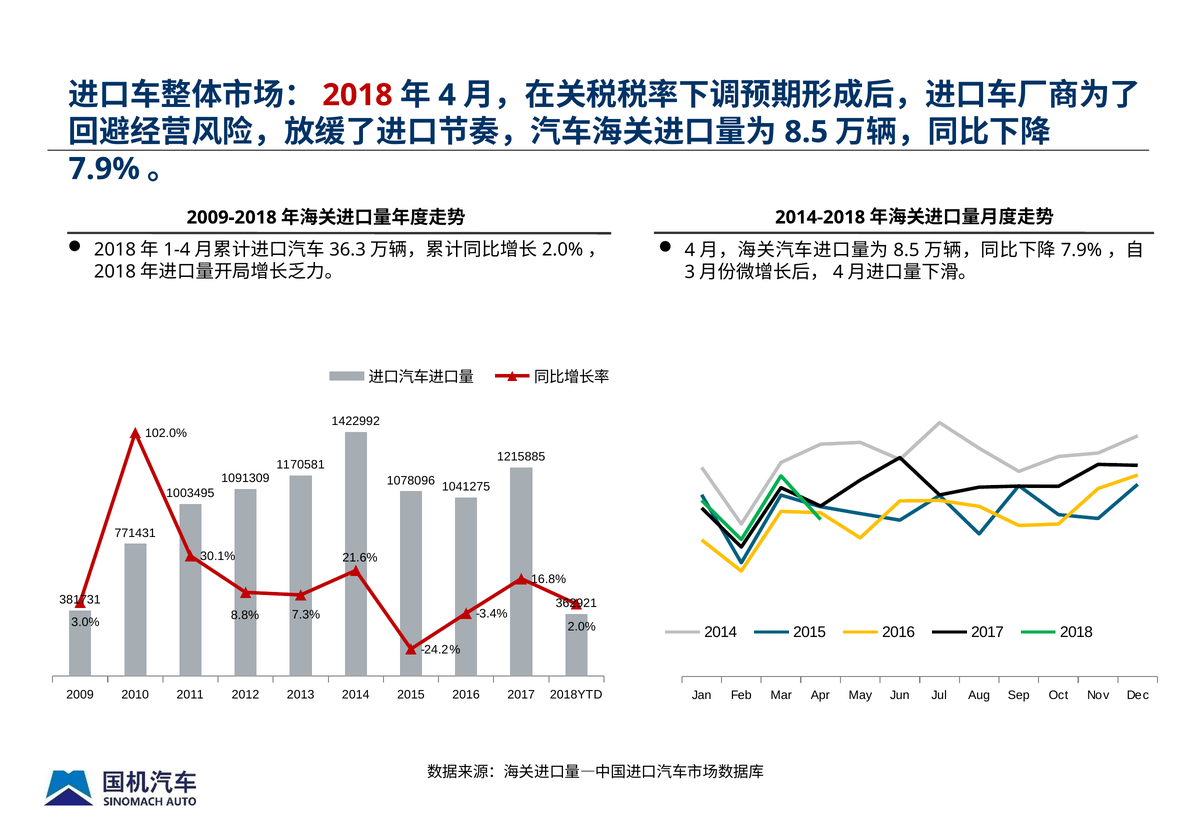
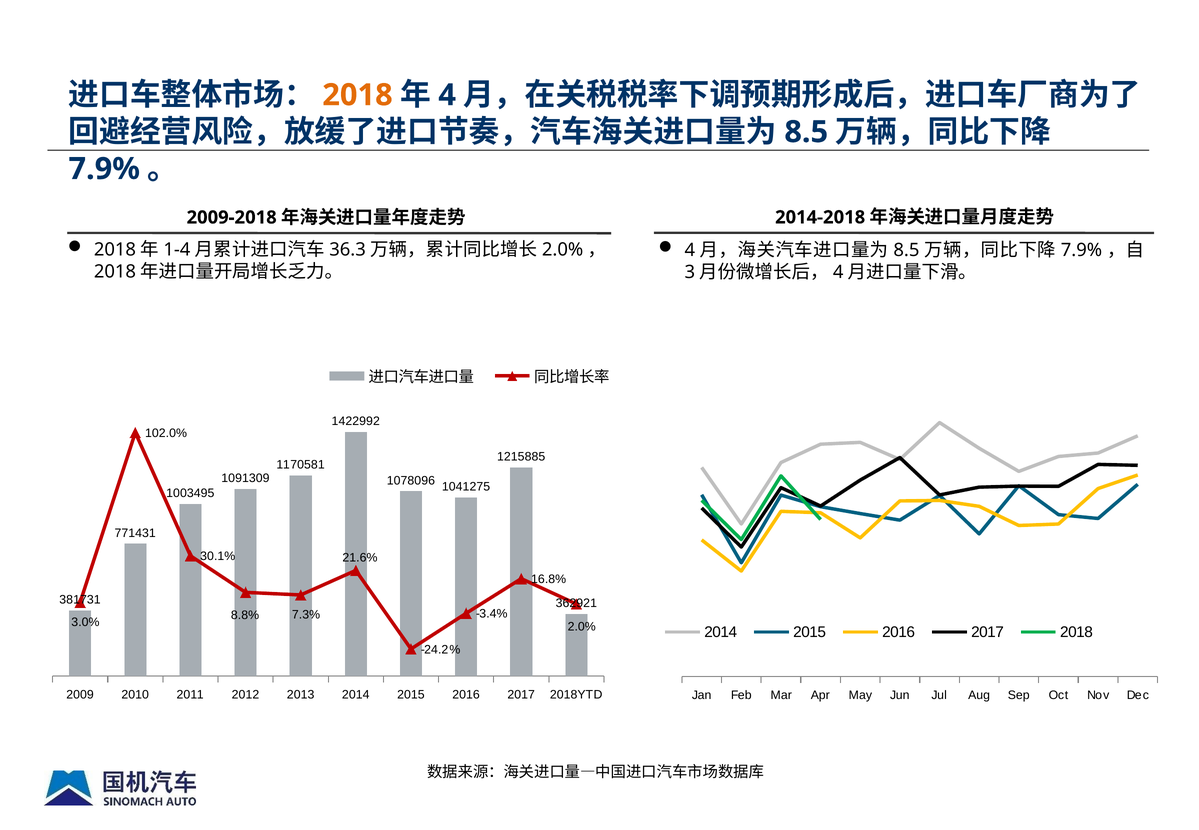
2018 colour: red -> orange (358, 95)
